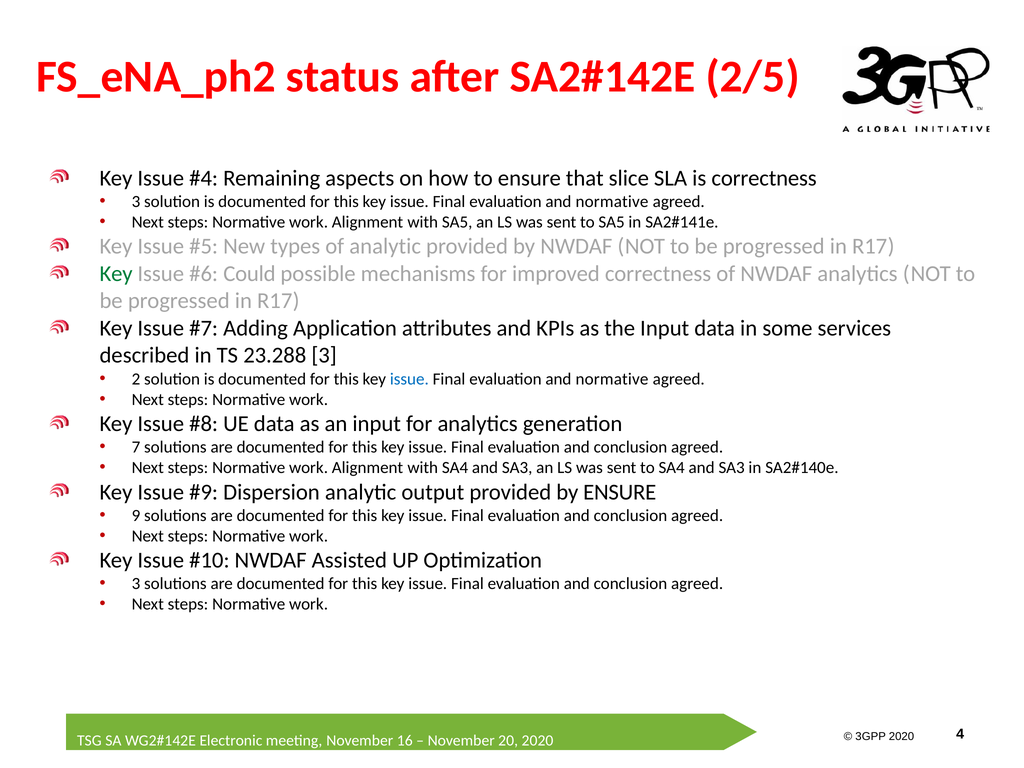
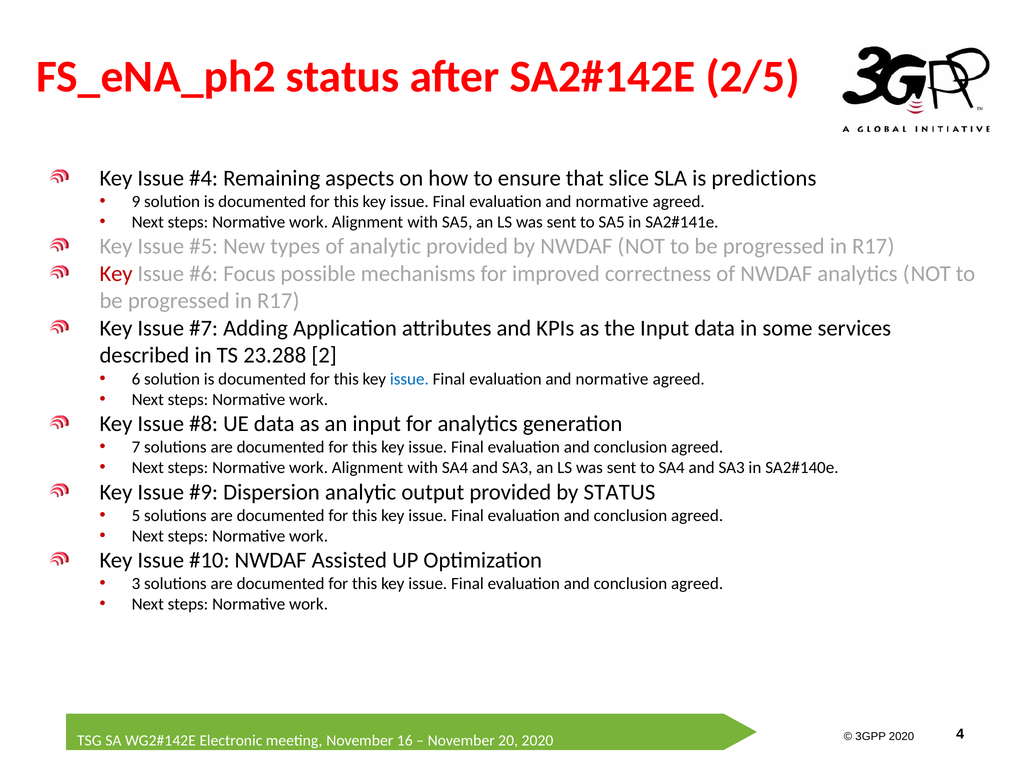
is correctness: correctness -> predictions (764, 178)
3: 3 -> 9 (136, 202)
Key colour: green -> red (116, 274)
Could: Could -> Focus (249, 274)
23.288 3: 3 -> 2 (324, 355)
2: 2 -> 6 (136, 379)
by ENSURE: ENSURE -> STATUS (619, 492)
9: 9 -> 5 (136, 515)
